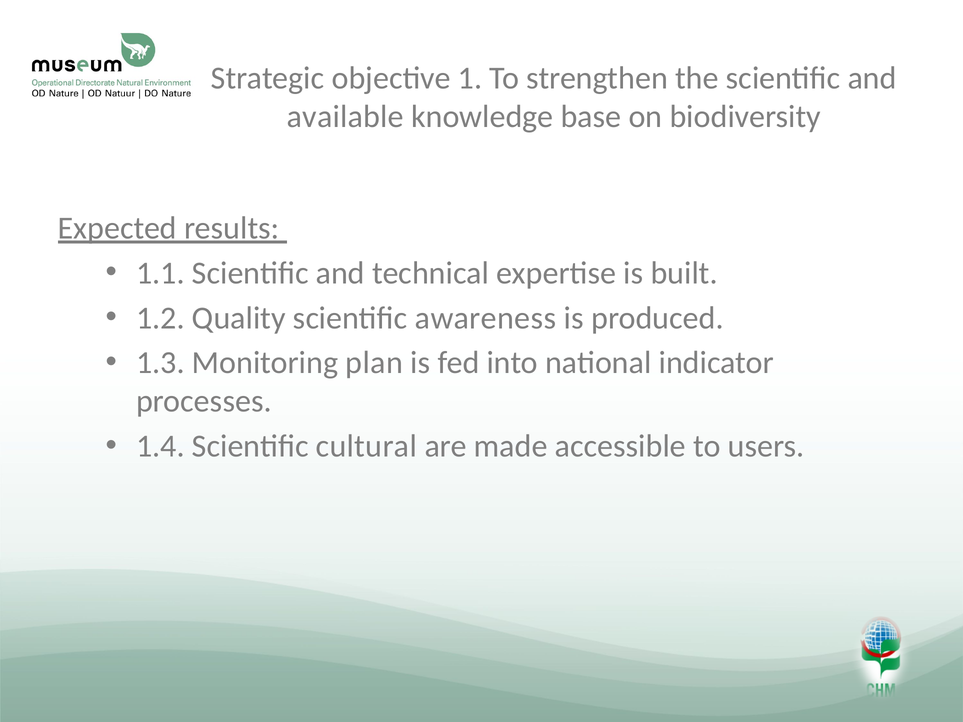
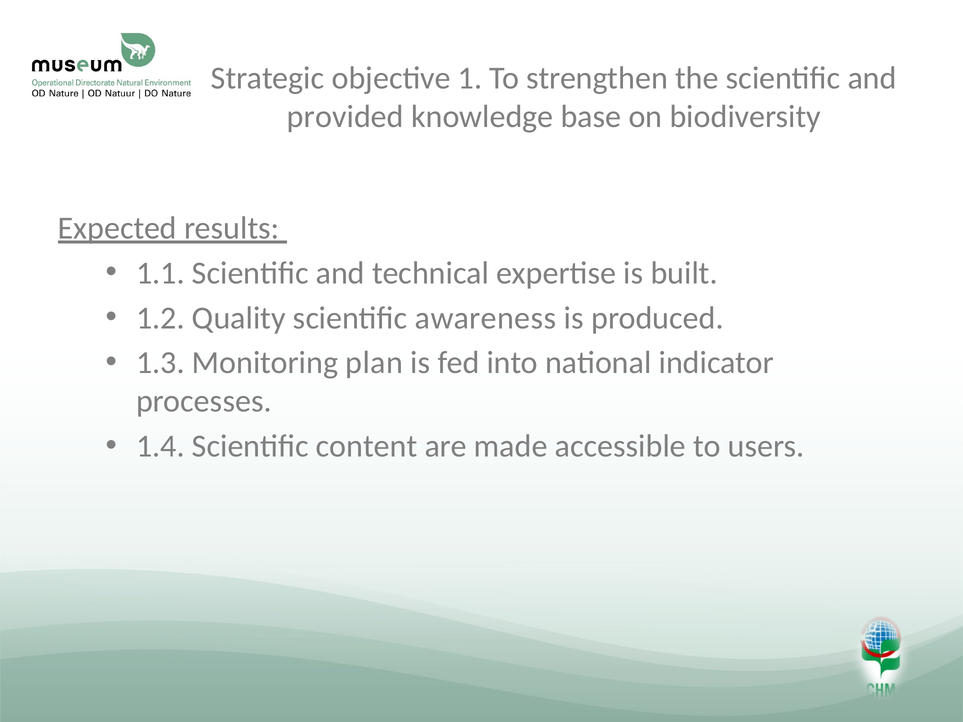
available: available -> provided (345, 117)
cultural: cultural -> content (367, 446)
